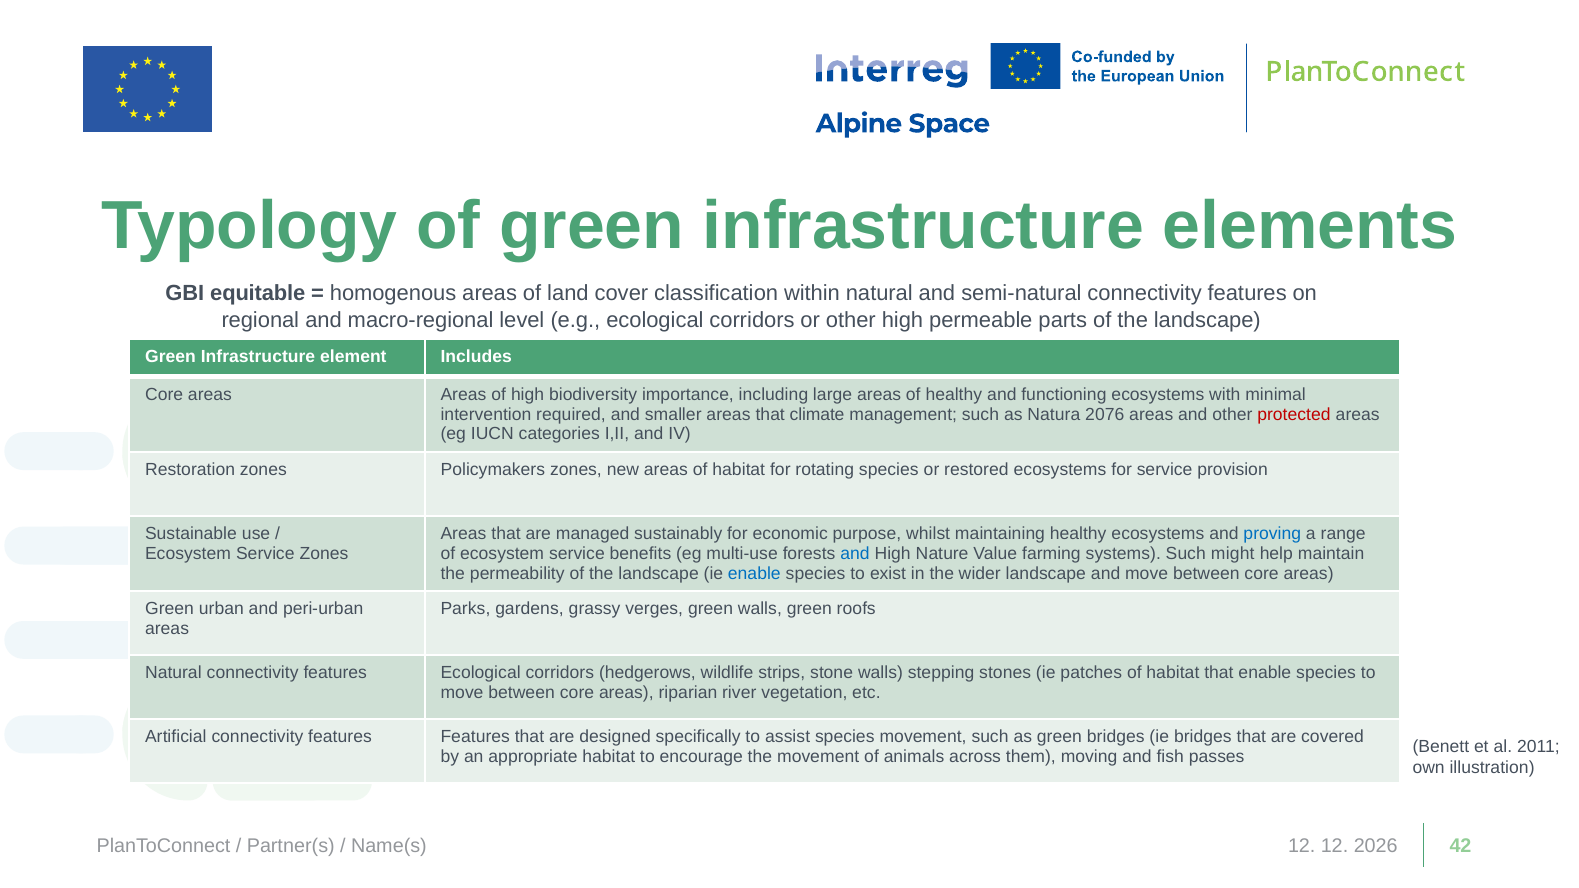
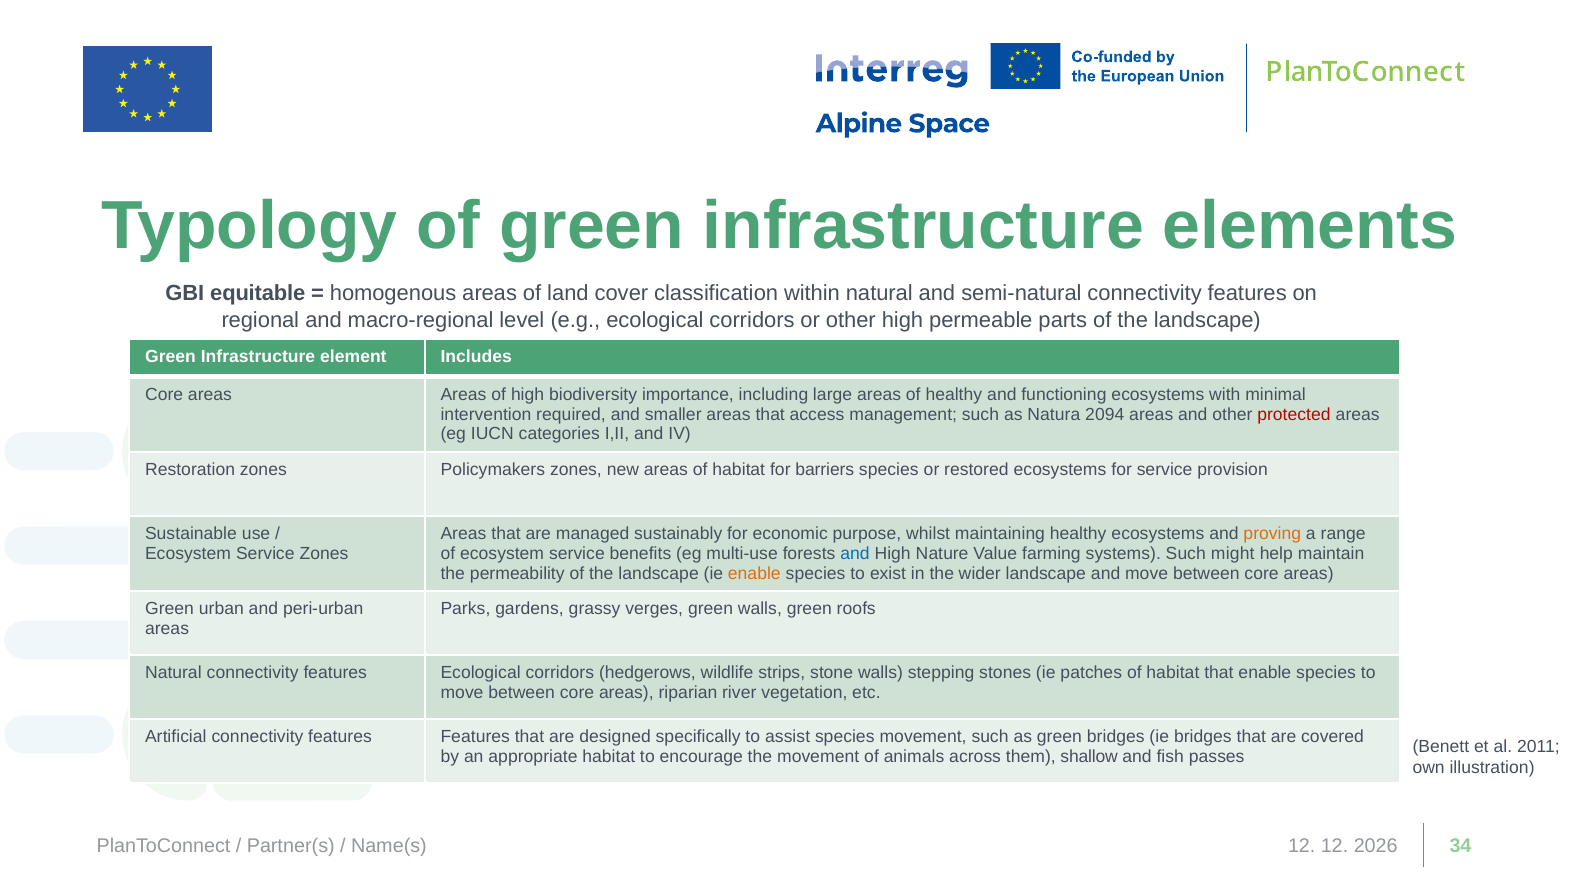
climate: climate -> access (817, 414)
2076: 2076 -> 2094 (1105, 414)
rotating: rotating -> barriers (825, 470)
proving colour: blue -> orange (1272, 534)
enable colour: blue -> orange (754, 573)
moving: moving -> shallow (1089, 757)
42: 42 -> 34 (1461, 846)
